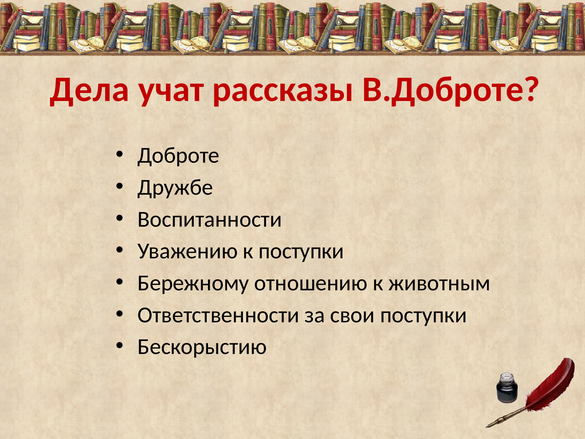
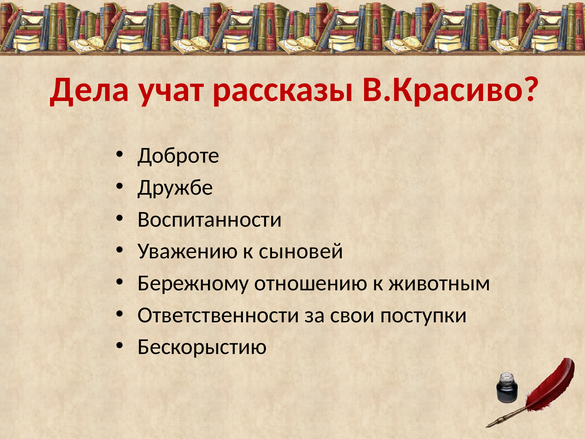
В.Доброте: В.Доброте -> В.Красиво (451, 89)
к поступки: поступки -> сыновей (301, 251)
